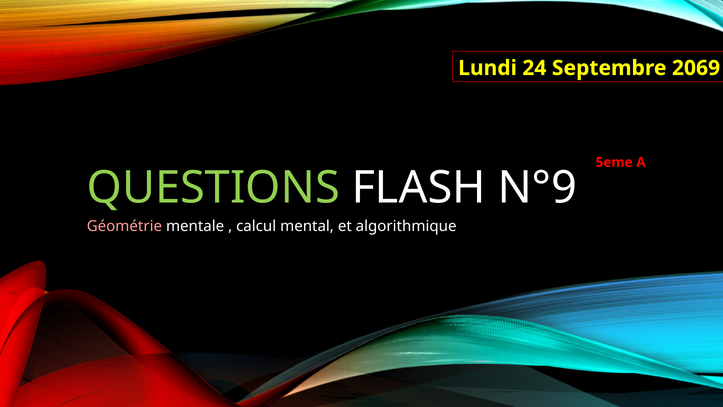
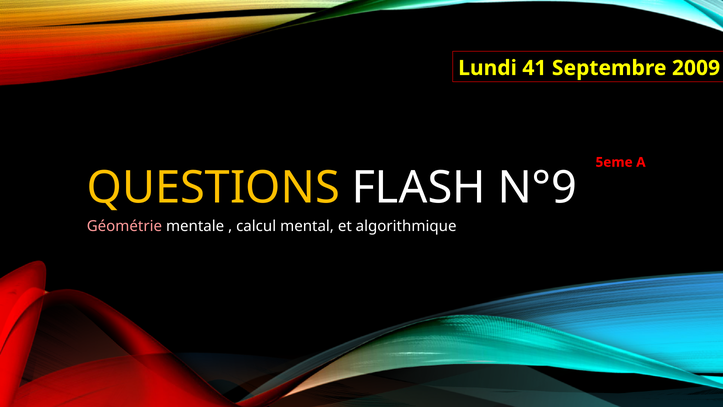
24: 24 -> 41 (534, 68)
2069: 2069 -> 2009 (696, 68)
QUESTIONS colour: light green -> yellow (213, 188)
